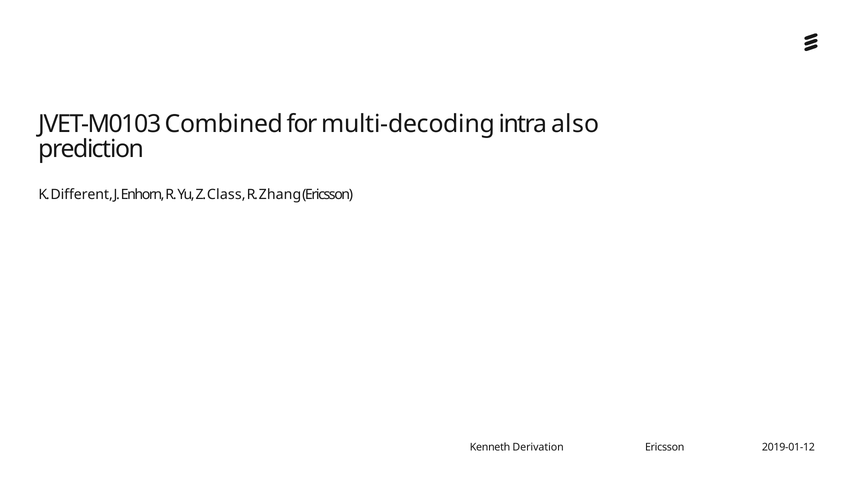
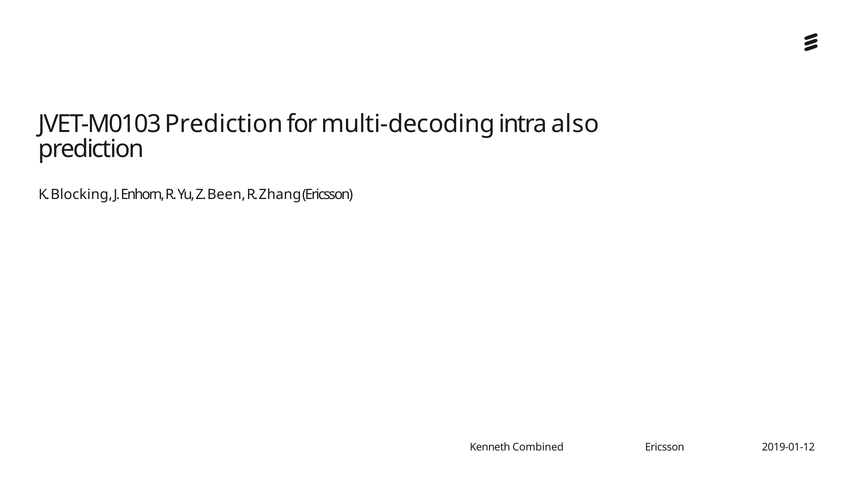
JVET-M0103 Combined: Combined -> Prediction (224, 124)
Different: Different -> Blocking (81, 195)
Class: Class -> Been (226, 195)
Derivation: Derivation -> Combined (538, 447)
